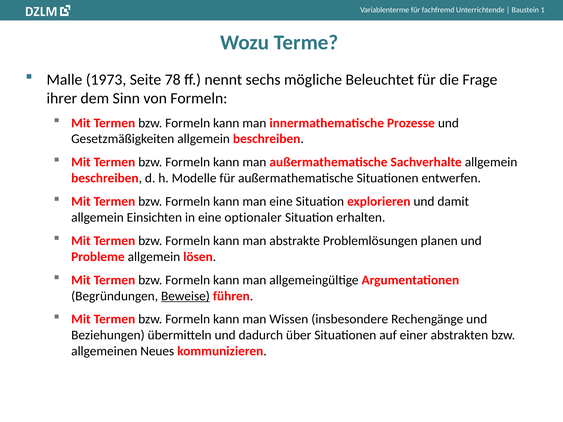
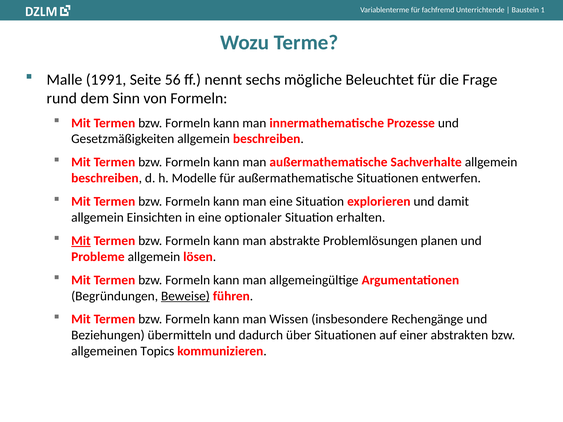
1973: 1973 -> 1991 (106, 80)
78: 78 -> 56 (173, 80)
ihrer: ihrer -> rund (62, 99)
Mit underline: none -> present (81, 241)
Neues: Neues -> Topics (157, 351)
